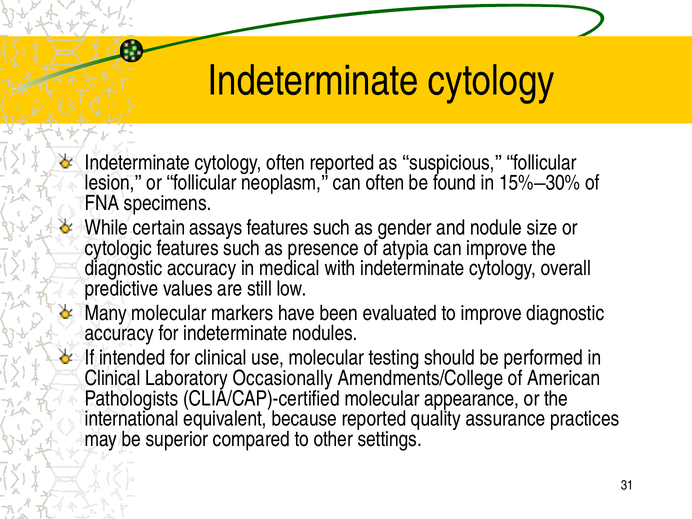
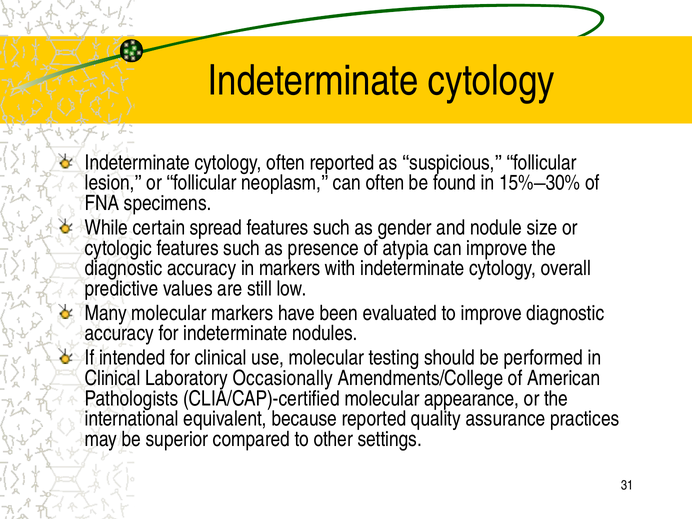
assays: assays -> spread (216, 228)
in medical: medical -> markers (290, 268)
